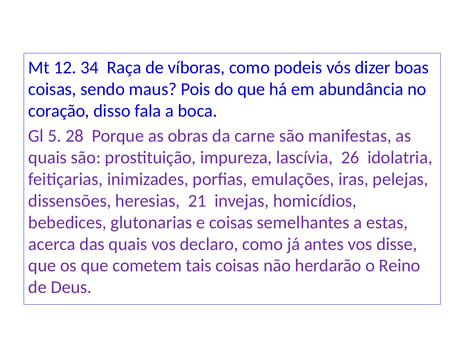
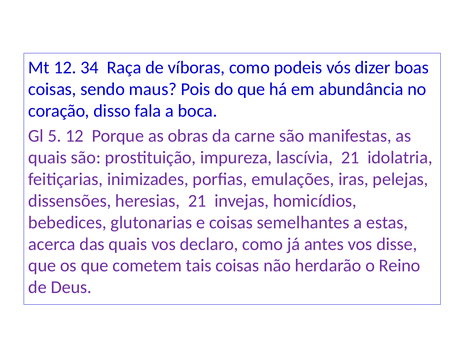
5 28: 28 -> 12 (75, 136)
lascívia 26: 26 -> 21 (350, 158)
